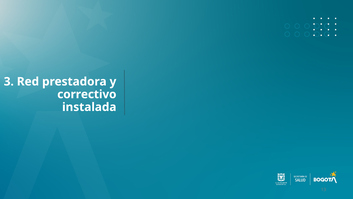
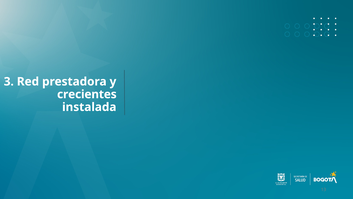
correctivo: correctivo -> crecientes (87, 94)
